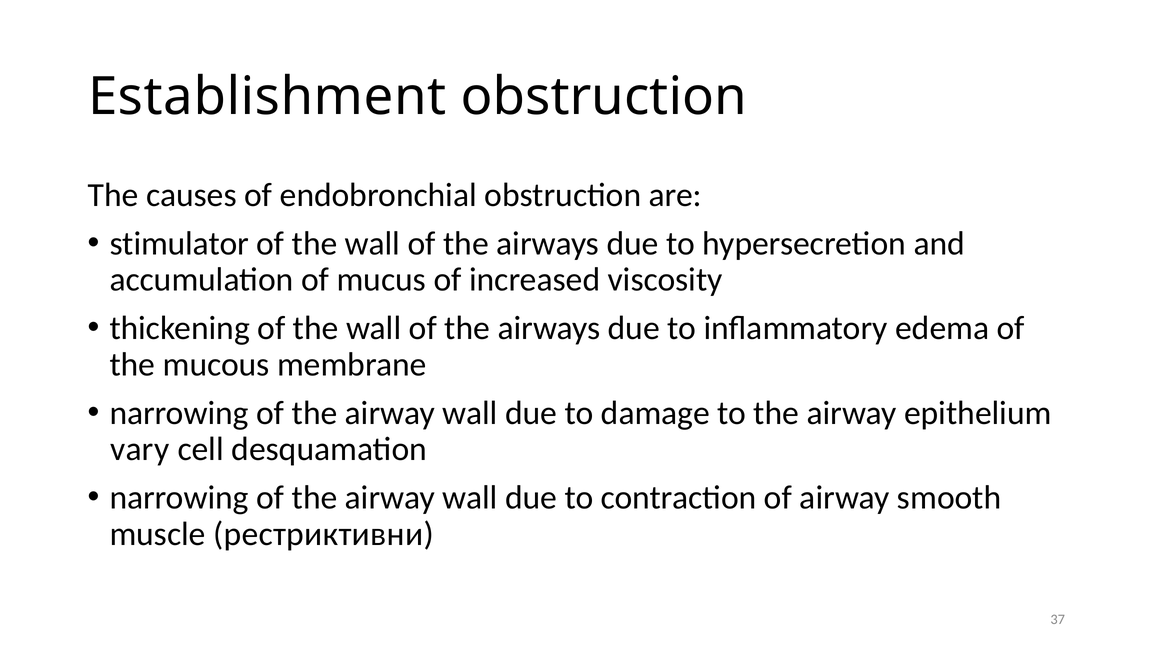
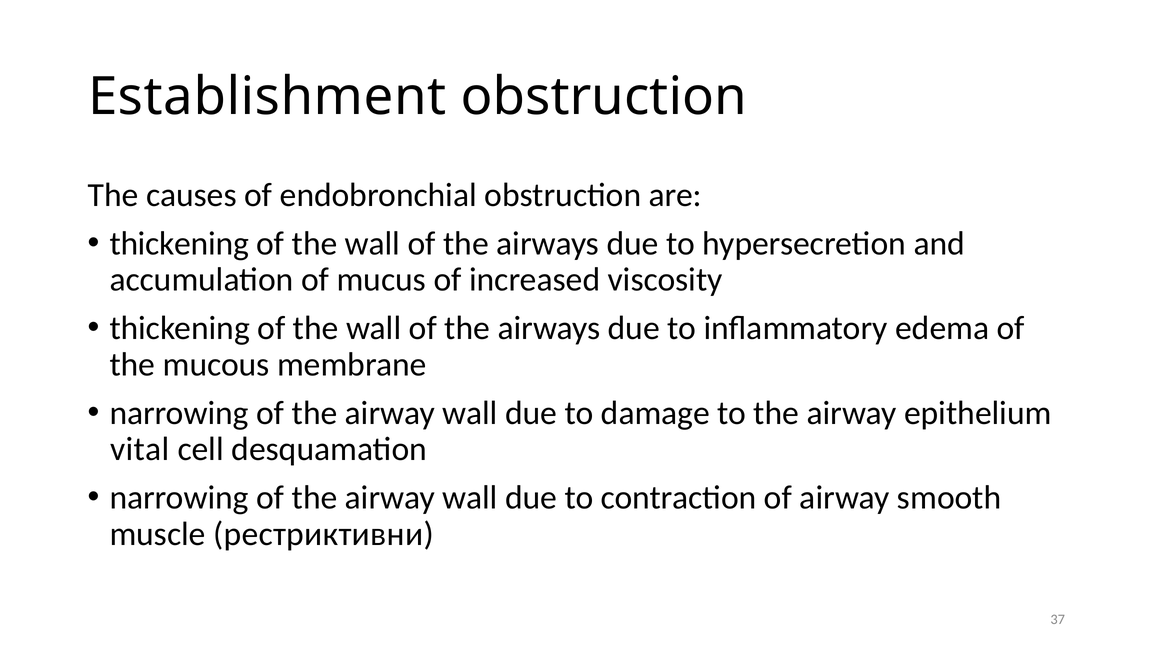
stimulator: stimulator -> thickening (179, 243)
vary: vary -> vital (140, 449)
